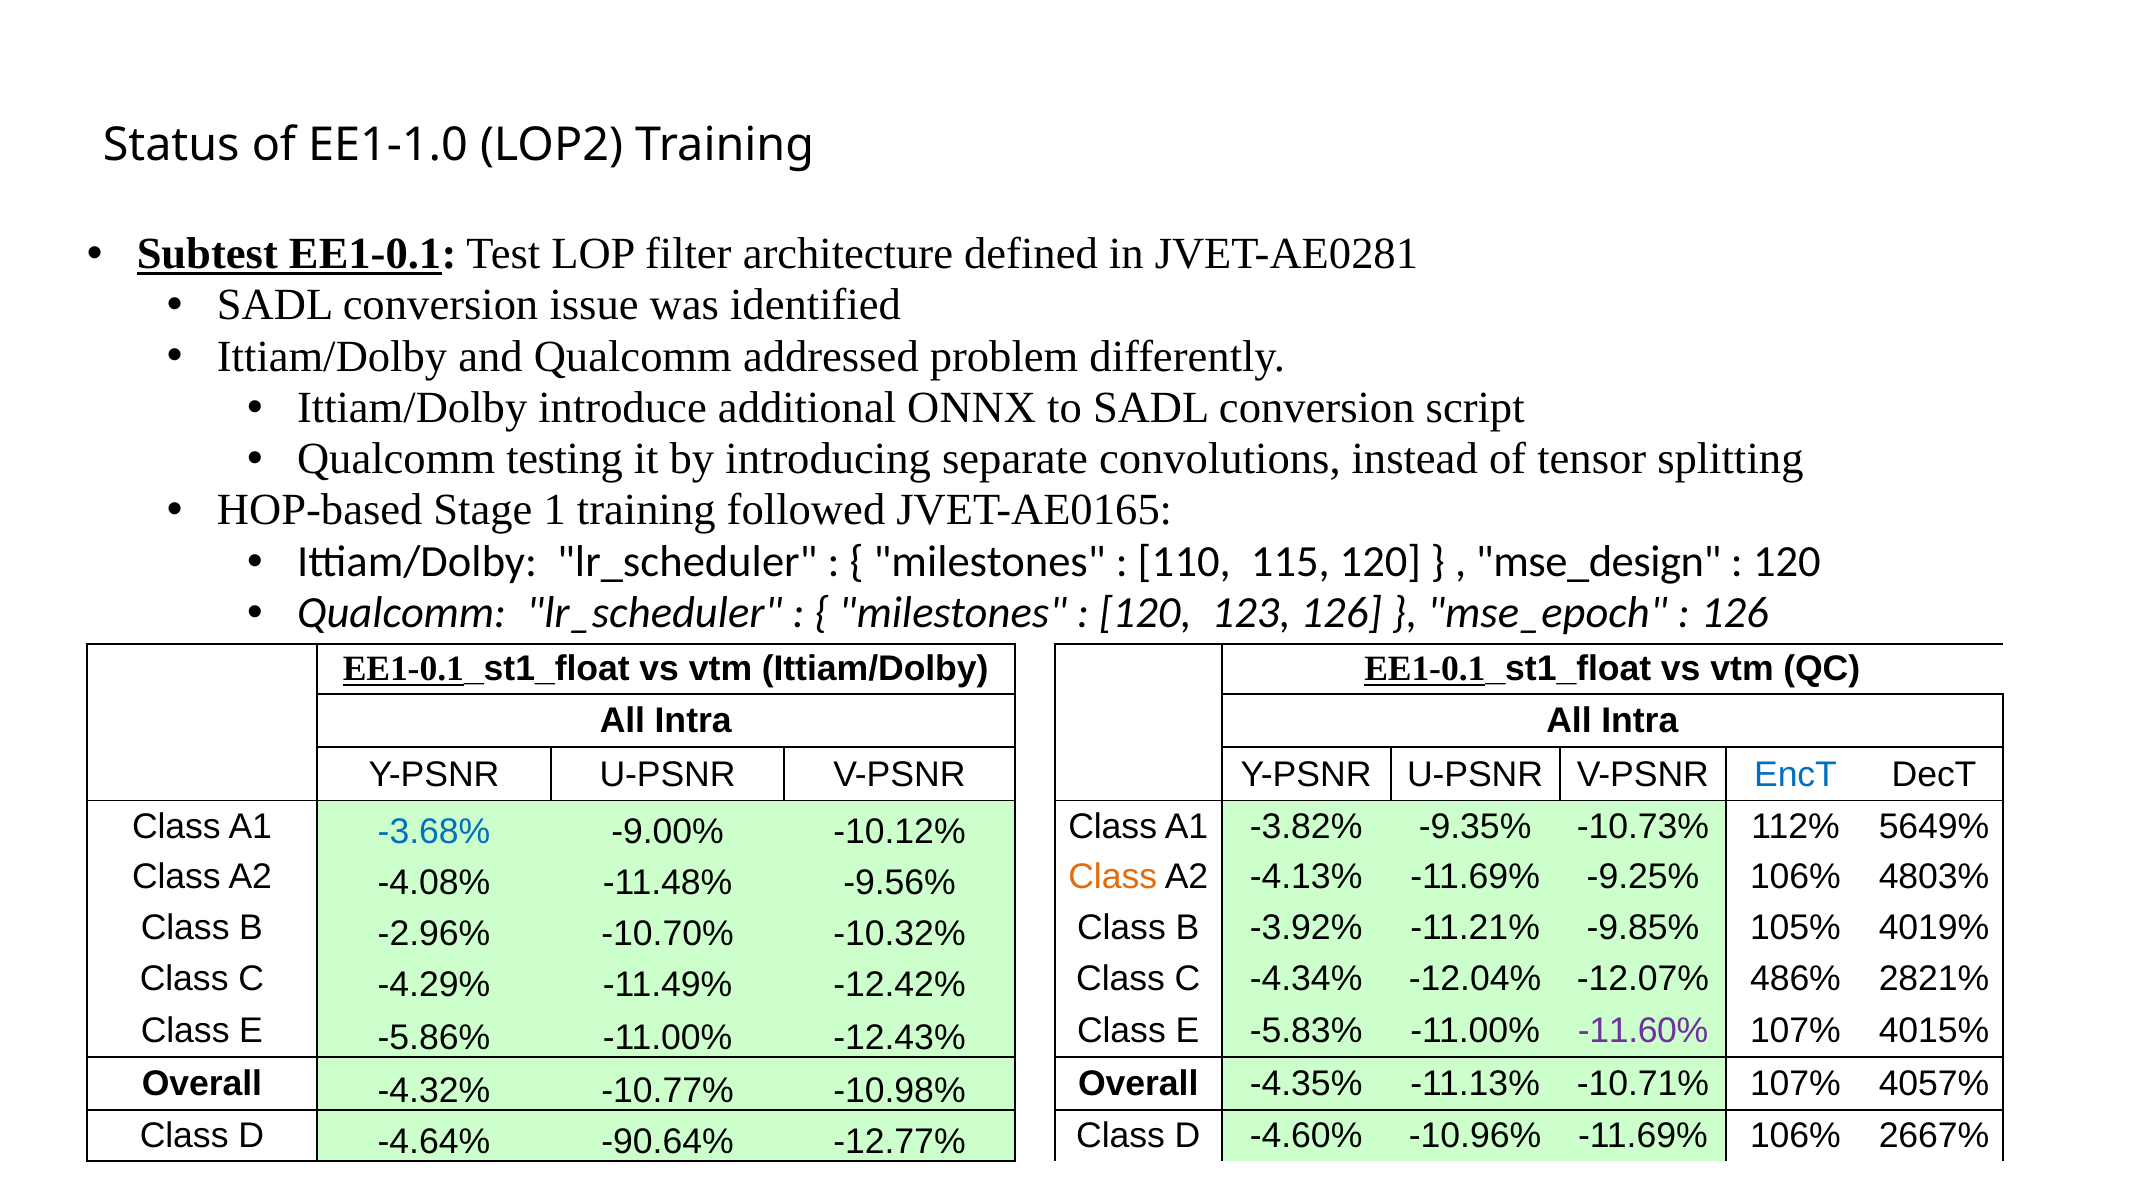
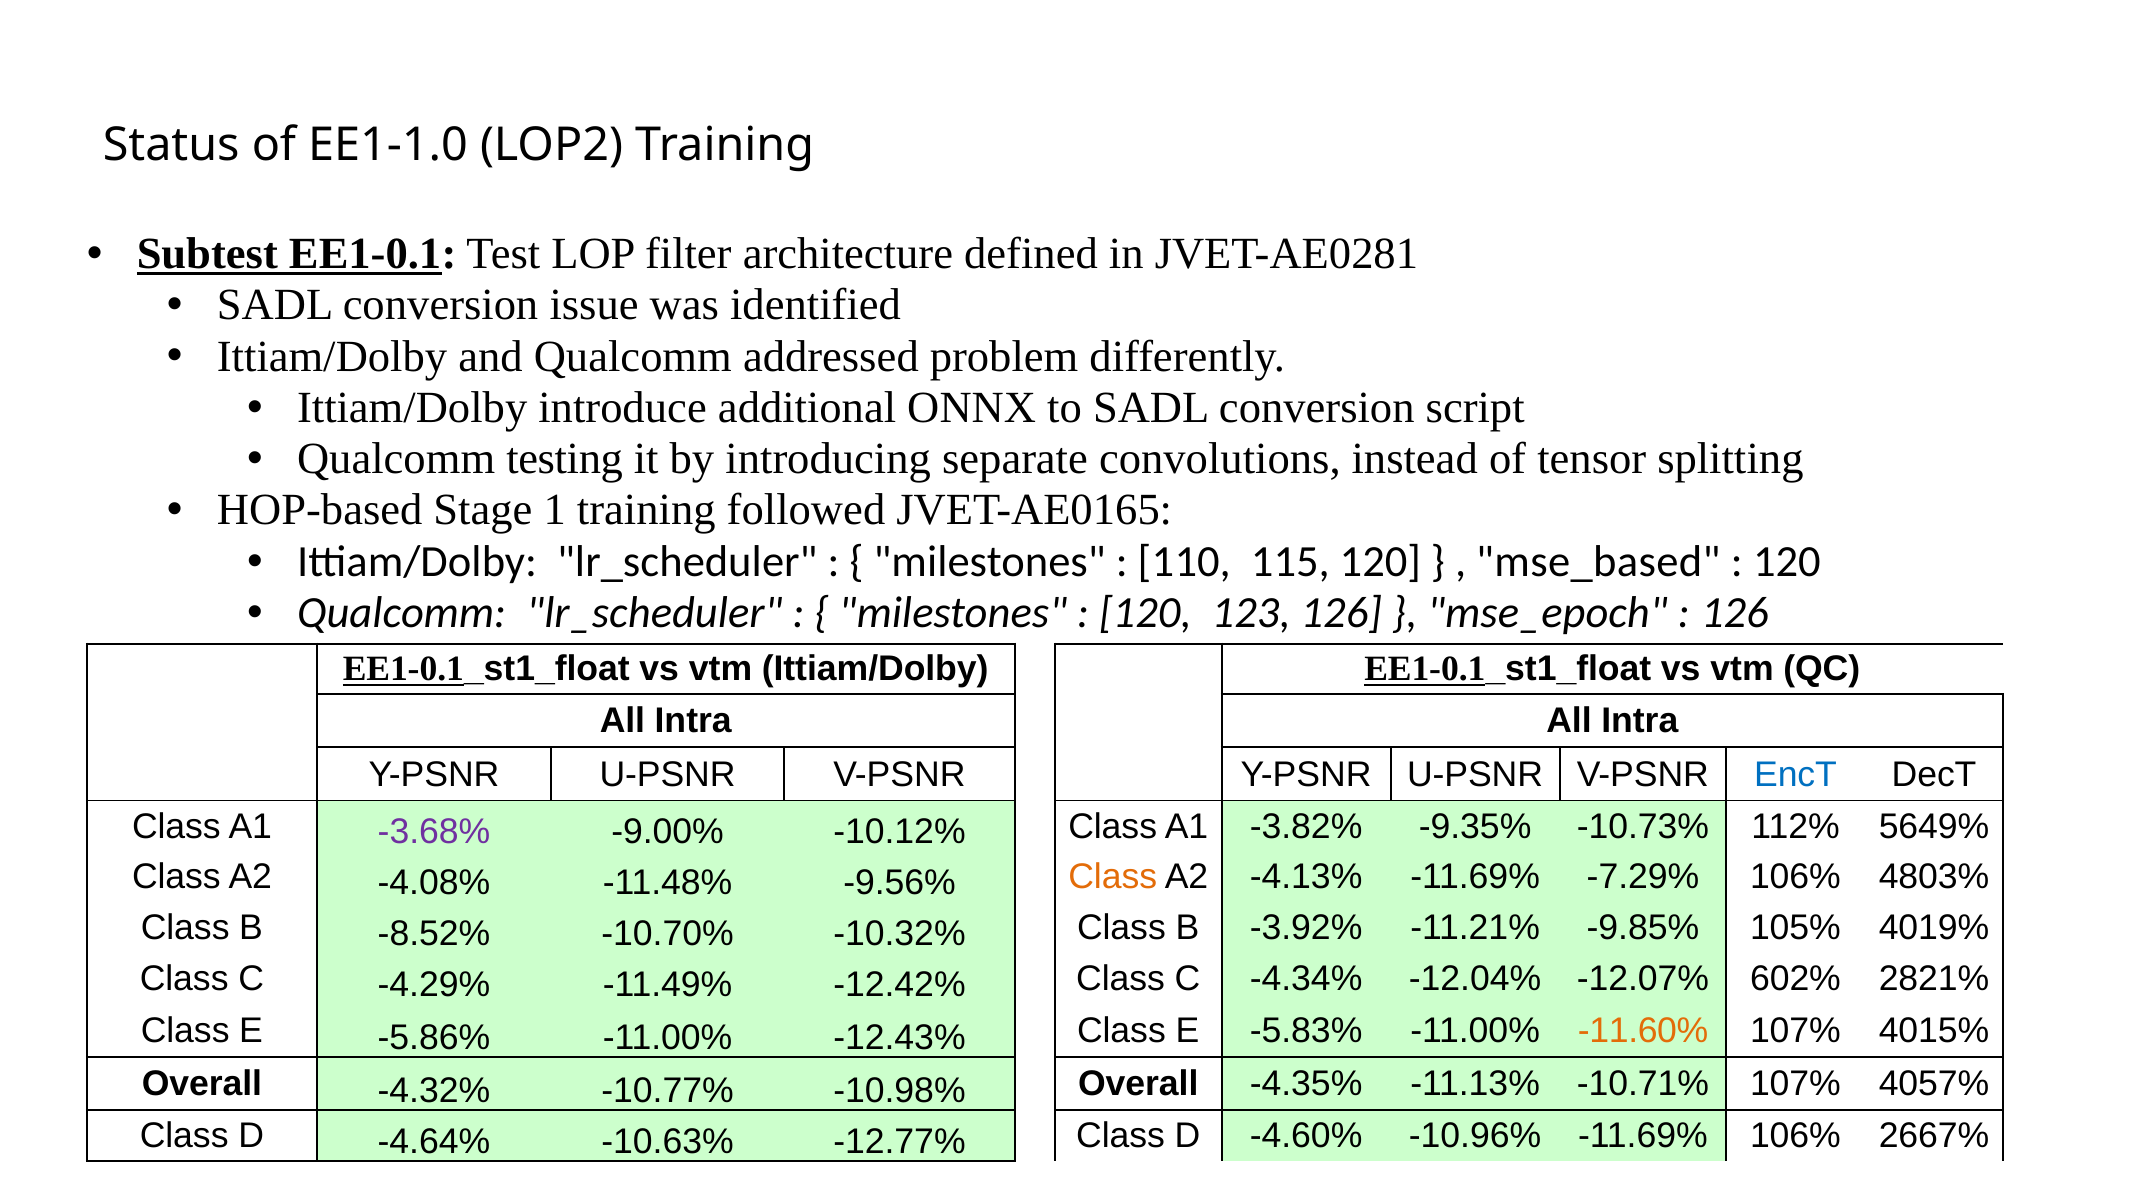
mse_design: mse_design -> mse_based (1598, 562)
-3.68% colour: blue -> purple (434, 832)
-9.25%: -9.25% -> -7.29% (1643, 877)
-2.96%: -2.96% -> -8.52% (434, 934)
486%: 486% -> 602% (1795, 979)
-11.60% colour: purple -> orange (1643, 1031)
-90.64%: -90.64% -> -10.63% (668, 1142)
